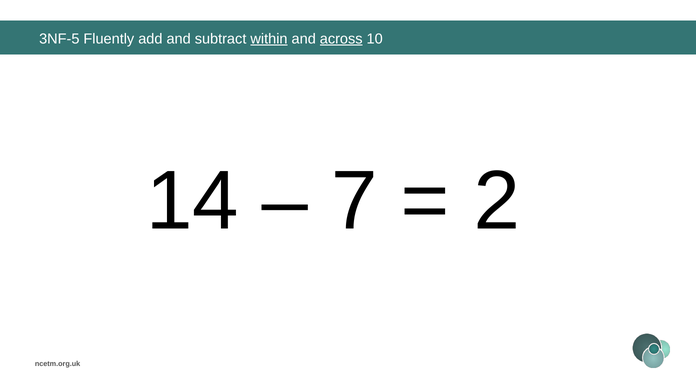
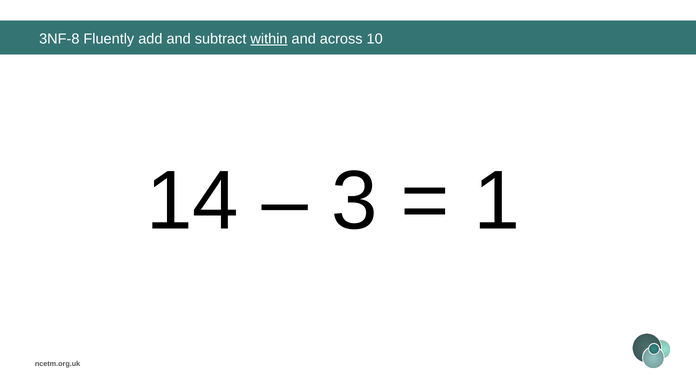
3NF-5: 3NF-5 -> 3NF-8 (59, 39)
across underline: present -> none (341, 39)
7: 7 -> 3 (355, 201)
2: 2 -> 1 (497, 201)
